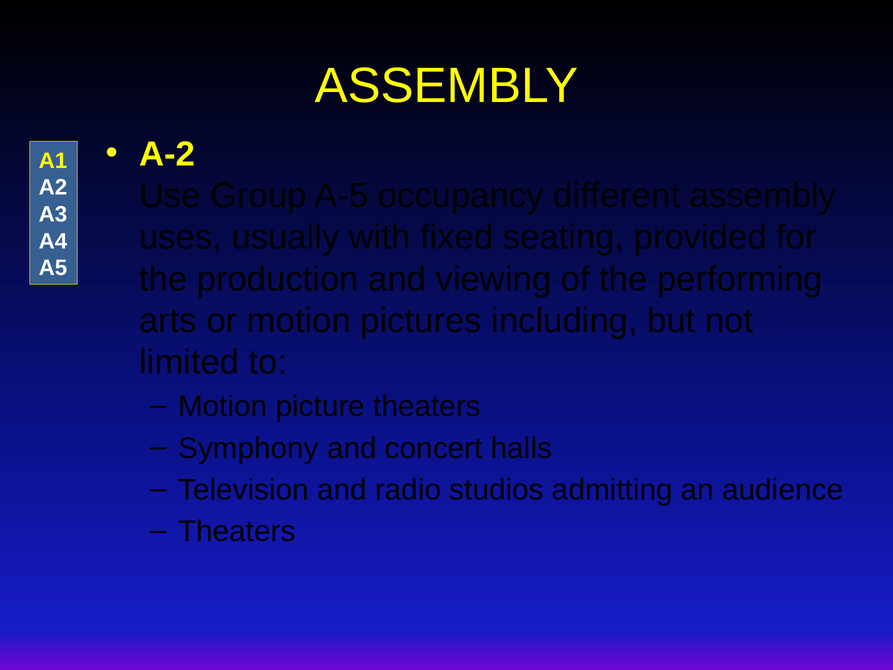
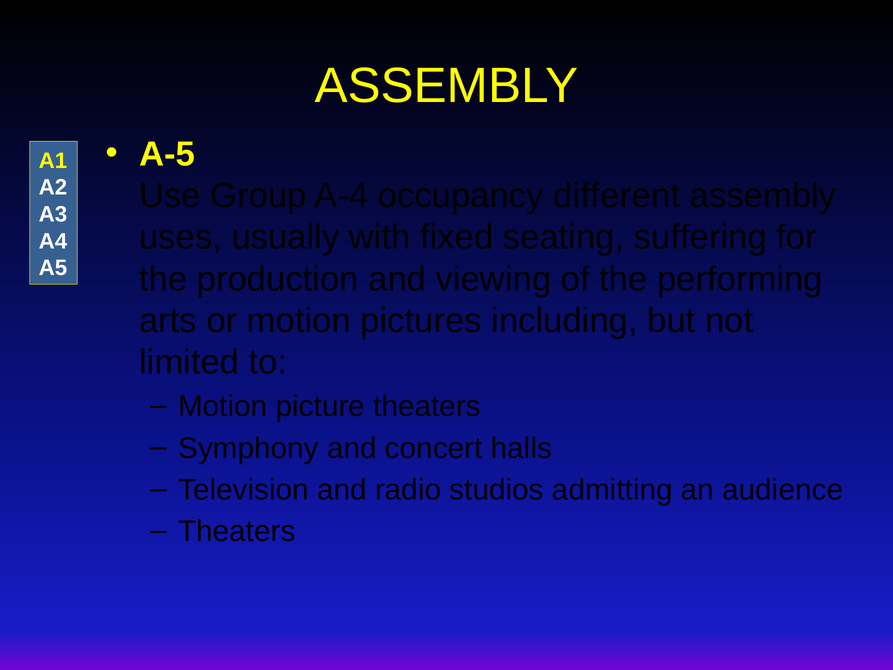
A-2: A-2 -> A-5 (167, 154)
A-5: A-5 -> A-4 (341, 196)
provided: provided -> suffering (700, 237)
